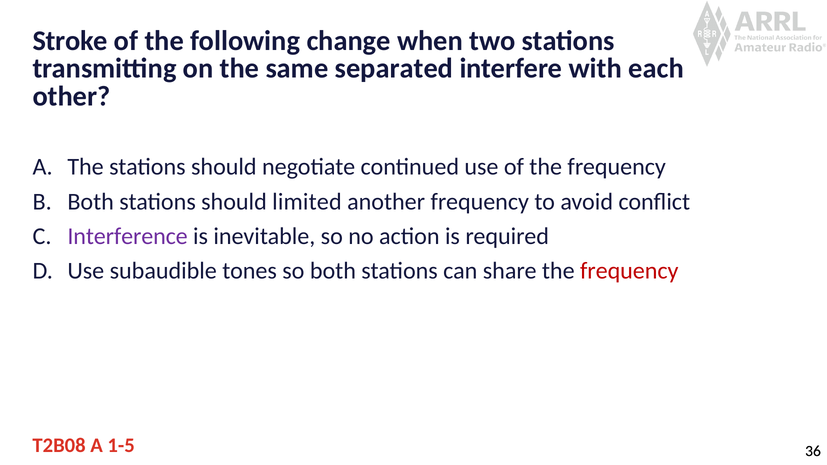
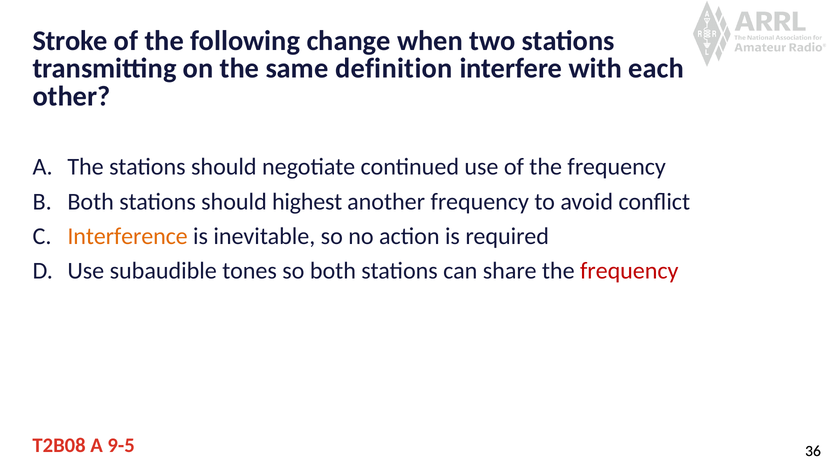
separated: separated -> definition (394, 69)
limited: limited -> highest (307, 202)
Interference colour: purple -> orange (128, 236)
1-5: 1-5 -> 9-5 (121, 445)
